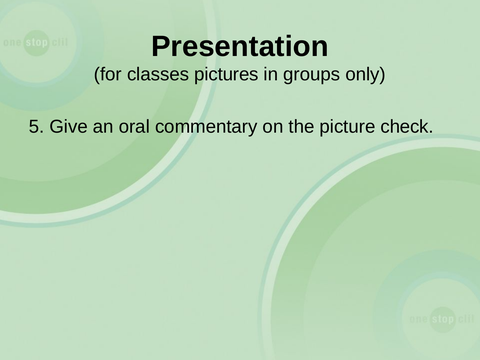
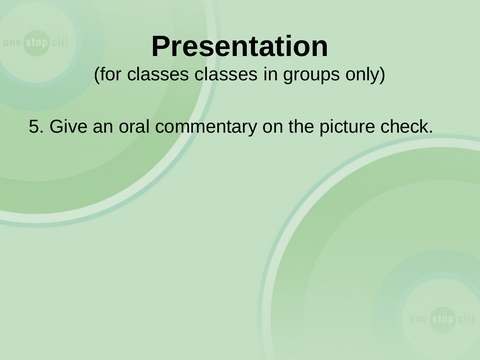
classes pictures: pictures -> classes (226, 74)
